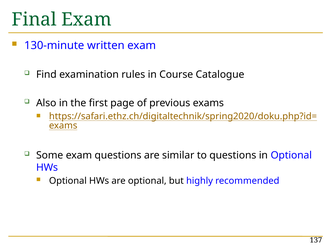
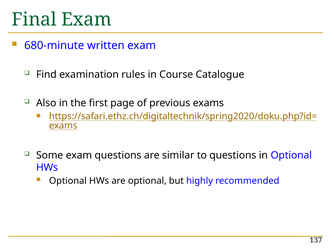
130-minute: 130-minute -> 680-minute (54, 46)
